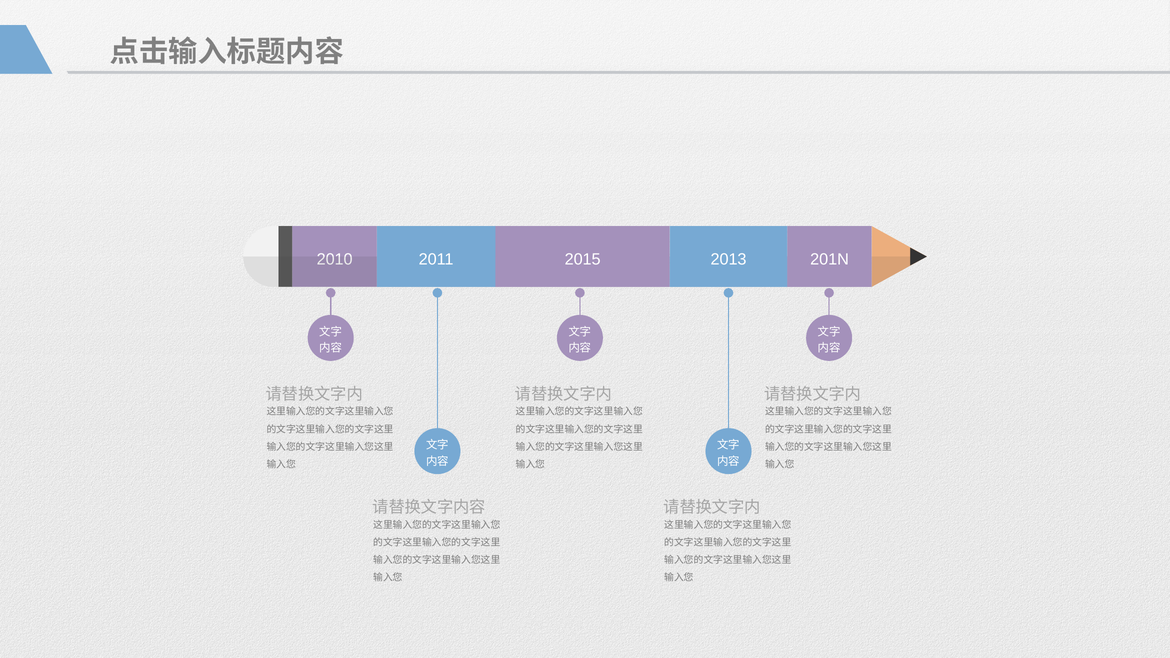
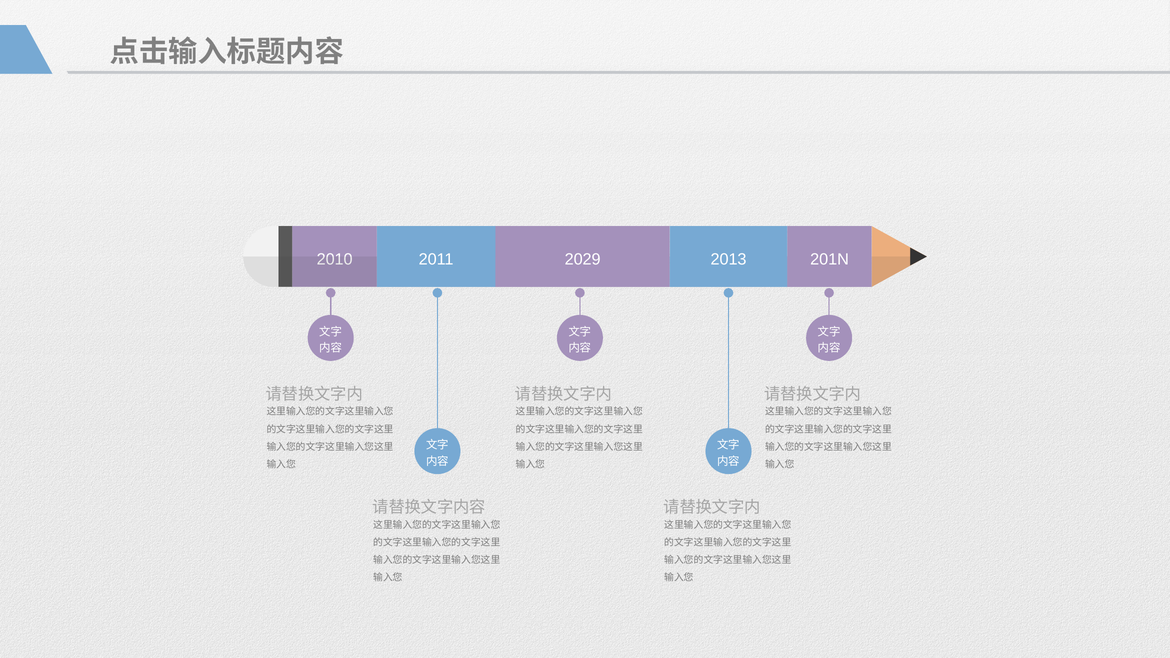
2015: 2015 -> 2029 (583, 260)
